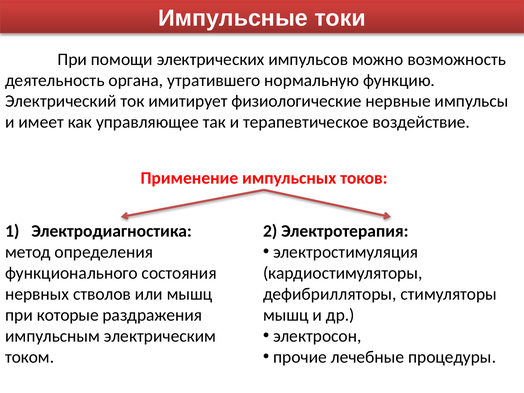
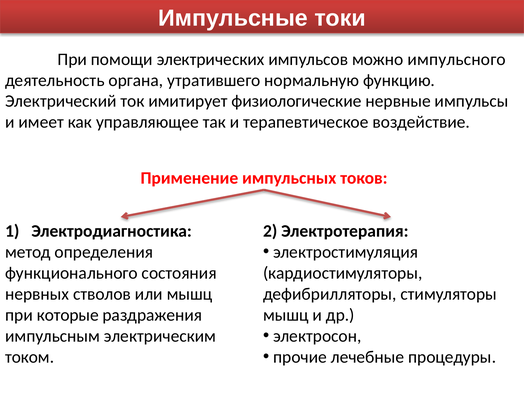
возможность: возможность -> импульсного (457, 59)
